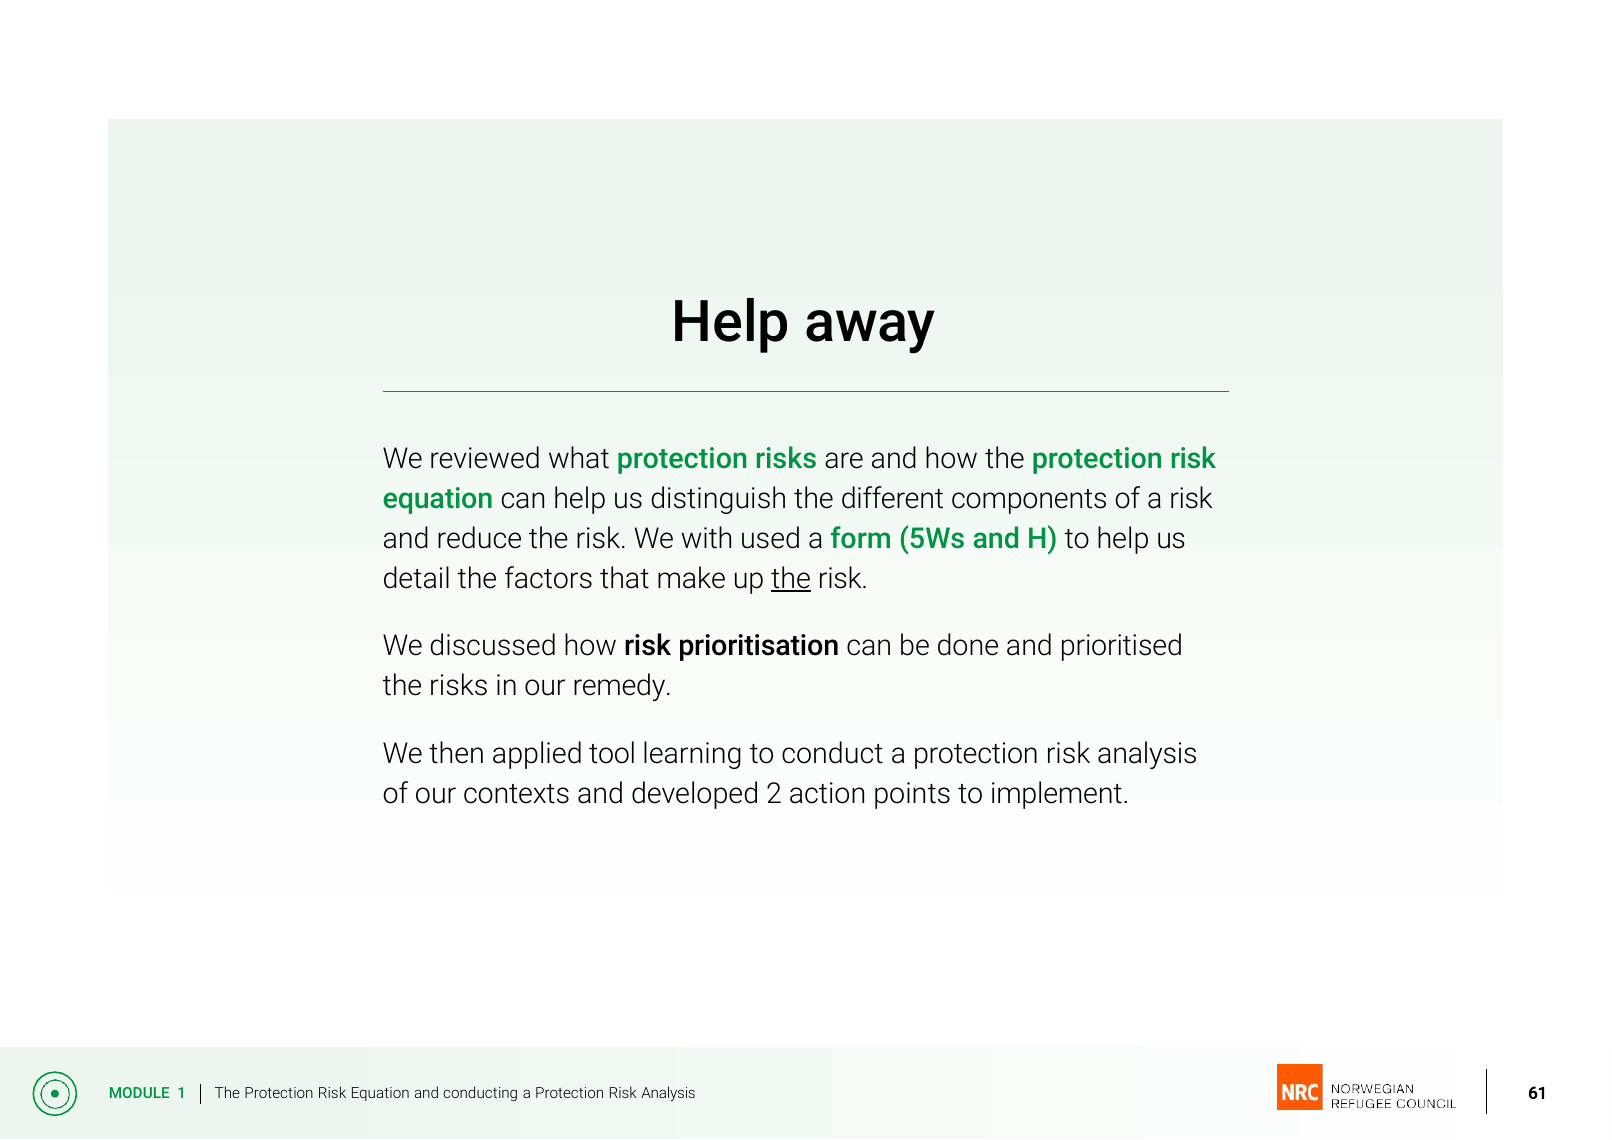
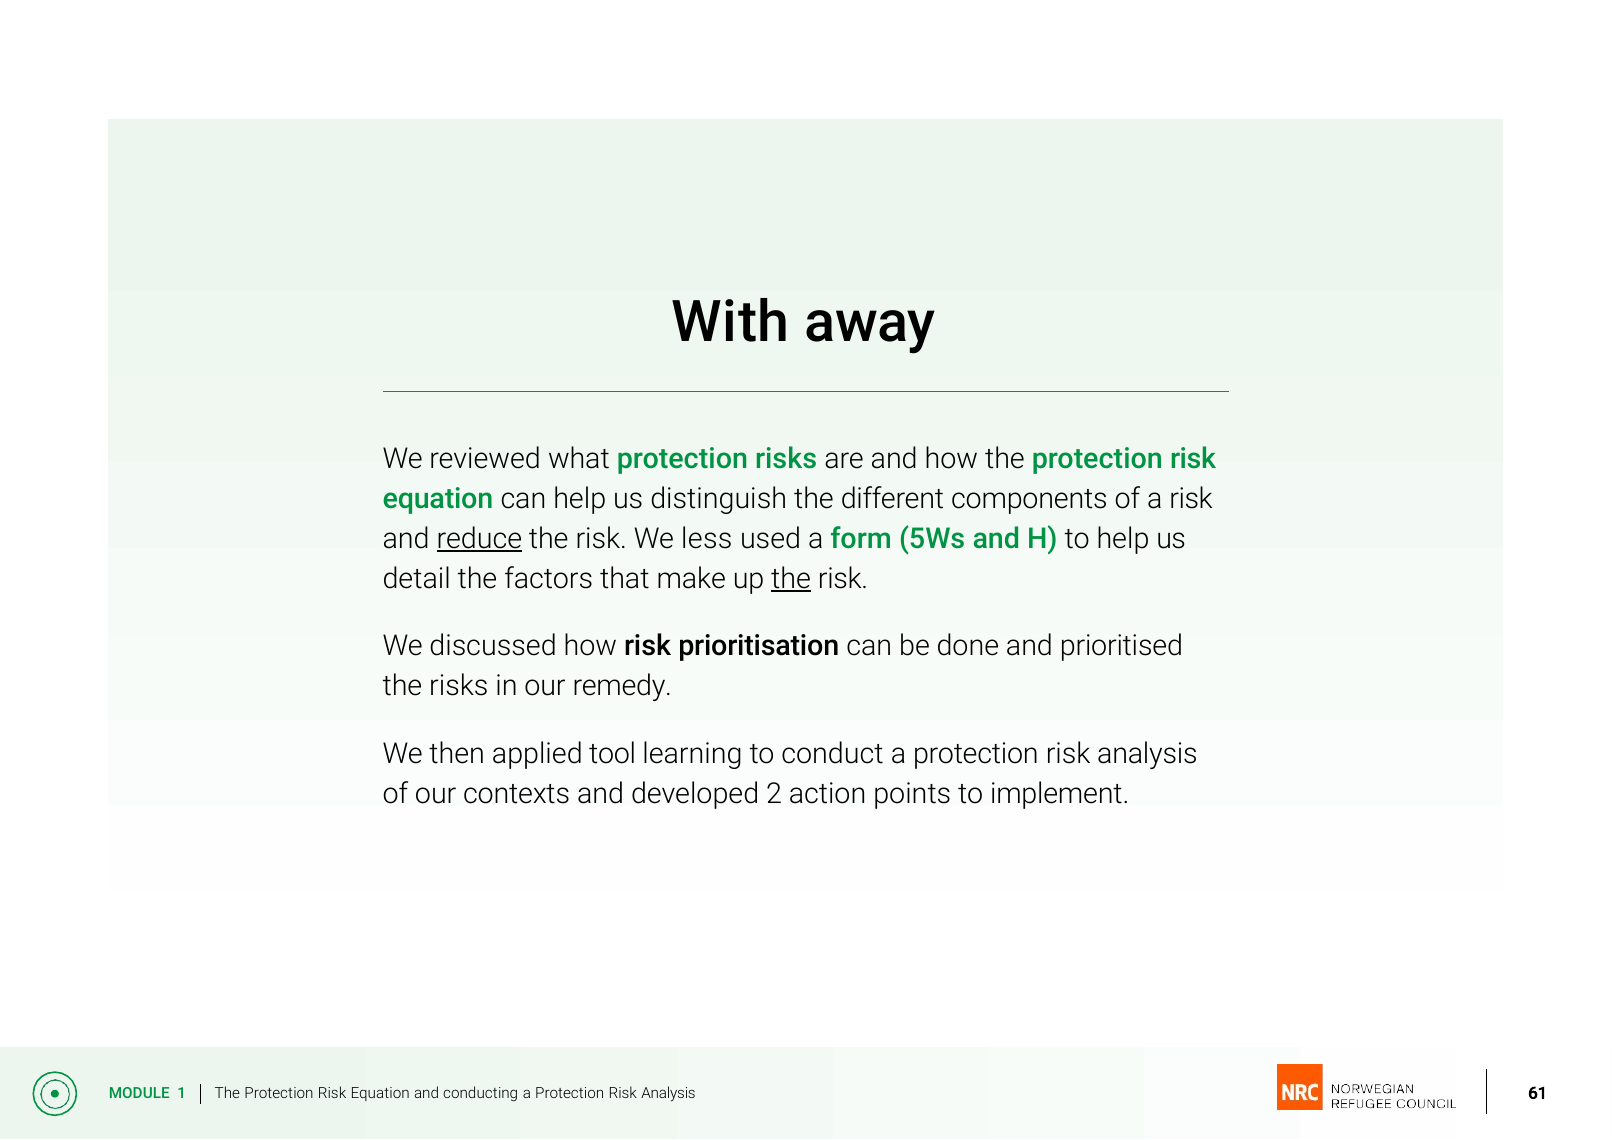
Help: Help -> With (731, 322)
reduce underline: none -> present (479, 539)
with: with -> less (707, 539)
